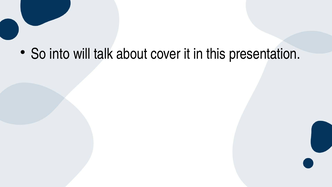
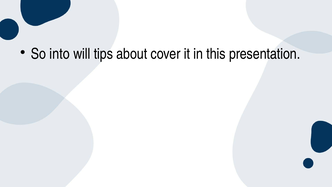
talk: talk -> tips (103, 54)
